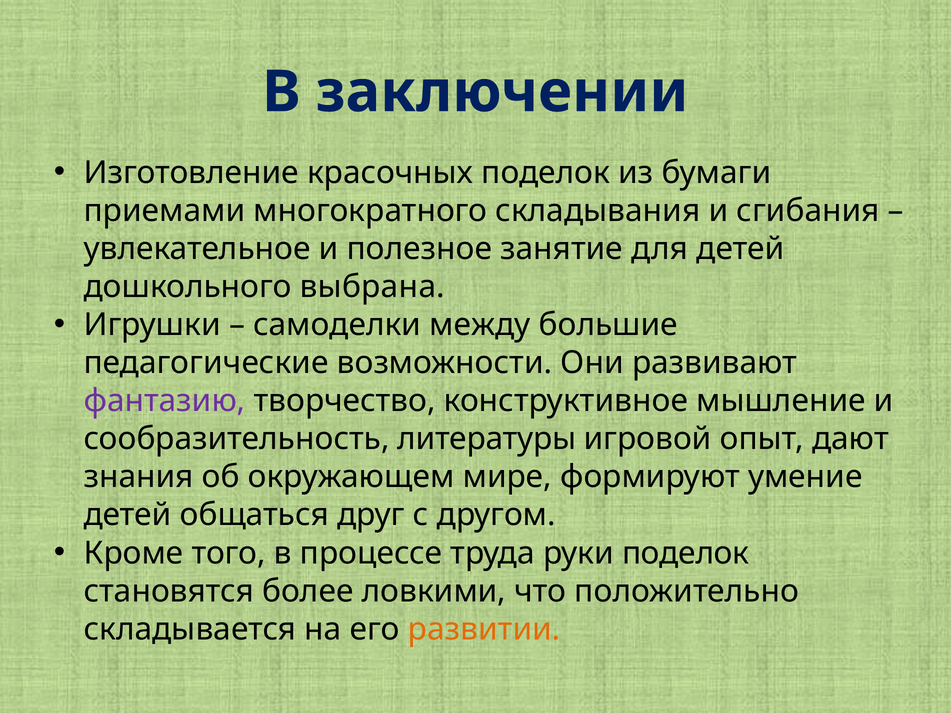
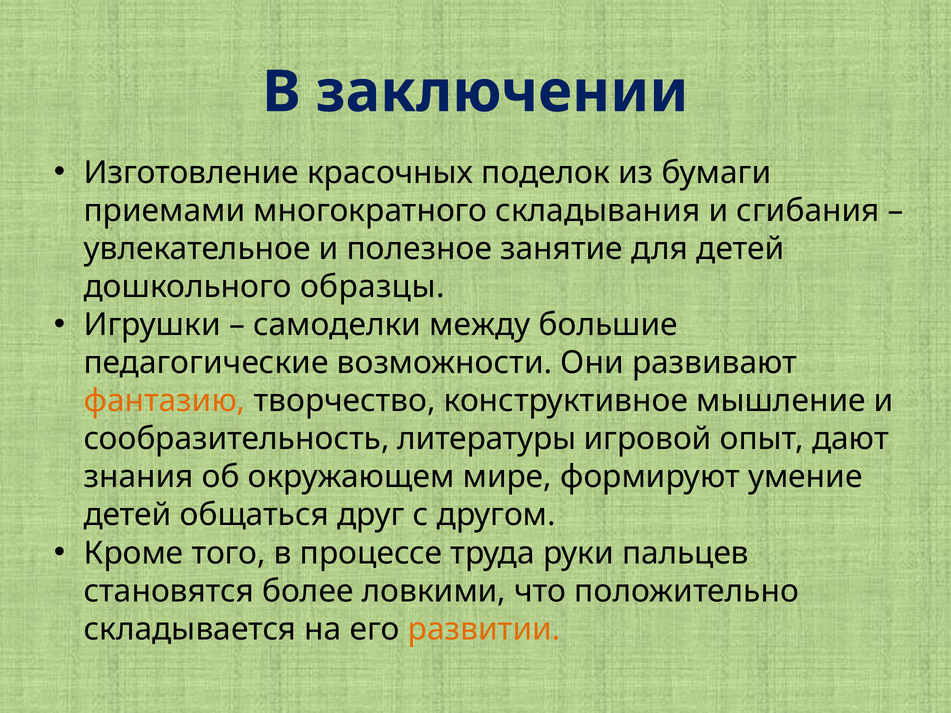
выбрана: выбрана -> образцы (372, 287)
фантазию colour: purple -> orange (165, 401)
руки поделок: поделок -> пальцев (686, 553)
